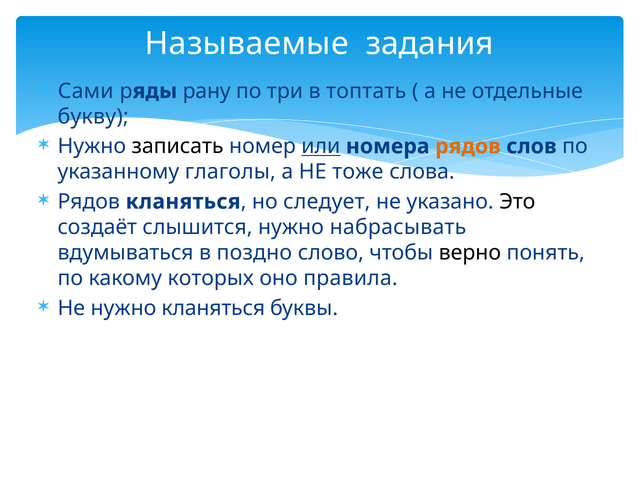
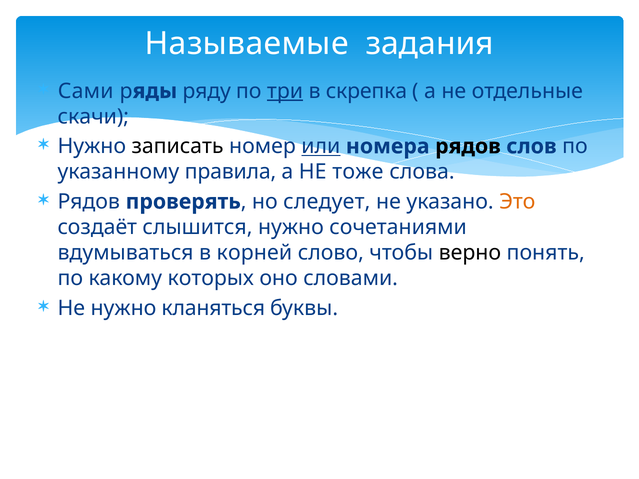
рану: рану -> ряду (207, 91)
три underline: none -> present (285, 91)
топтать: топтать -> скрепка (366, 91)
букву: букву -> скачи (93, 117)
рядов colour: orange -> black (468, 146)
глаголы: глаголы -> правила (230, 172)
Рядов кланяться: кланяться -> проверять (183, 202)
Это colour: black -> orange (517, 202)
набрасывать: набрасывать -> сочетаниями (398, 227)
поздно: поздно -> корней (254, 253)
правила: правила -> словами (351, 278)
